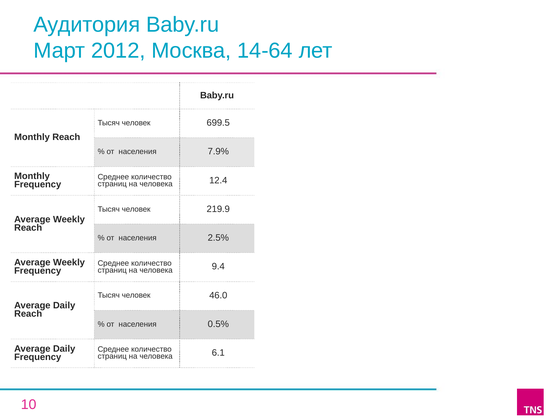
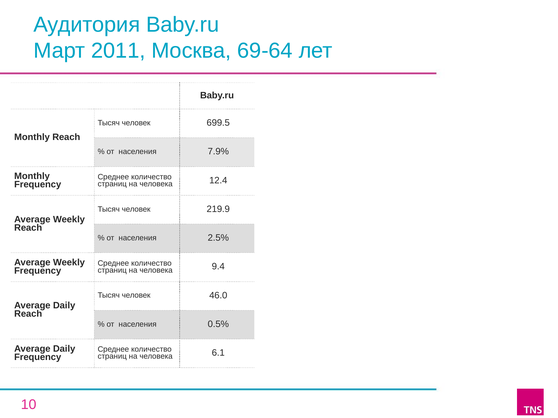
2012: 2012 -> 2011 (118, 51)
14-64: 14-64 -> 69-64 (265, 51)
